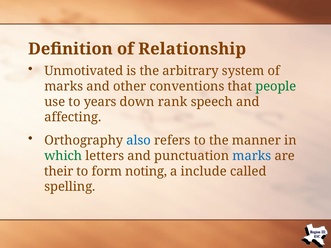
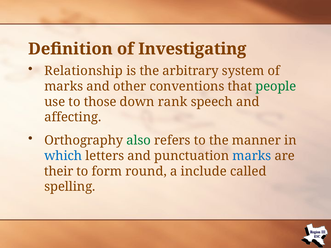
Relationship: Relationship -> Investigating (192, 49)
Unmotivated: Unmotivated -> Relationship (84, 71)
years: years -> those (100, 102)
also colour: blue -> green (139, 141)
which colour: green -> blue (63, 156)
noting: noting -> round (146, 171)
